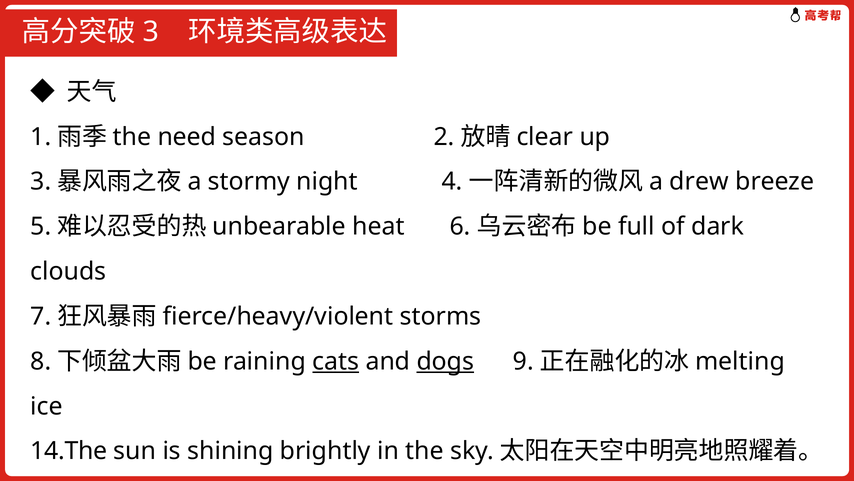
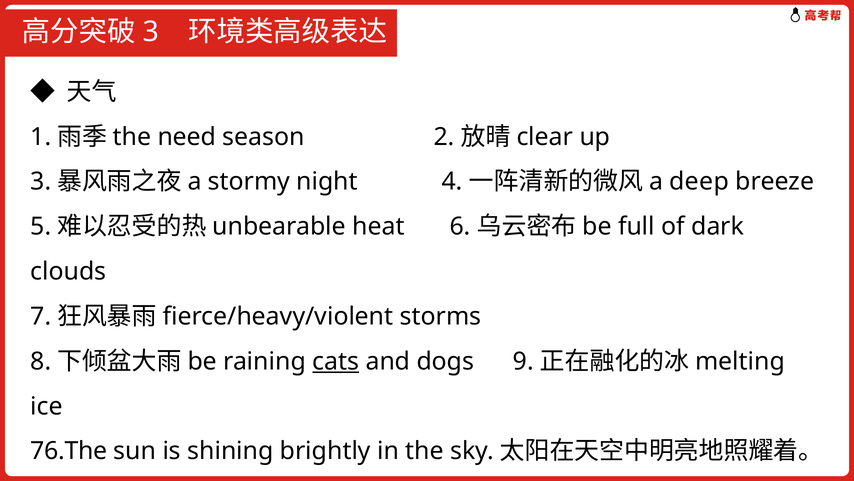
drew: drew -> deep (699, 181)
dogs underline: present -> none (445, 361)
14.The: 14.The -> 76.The (69, 451)
